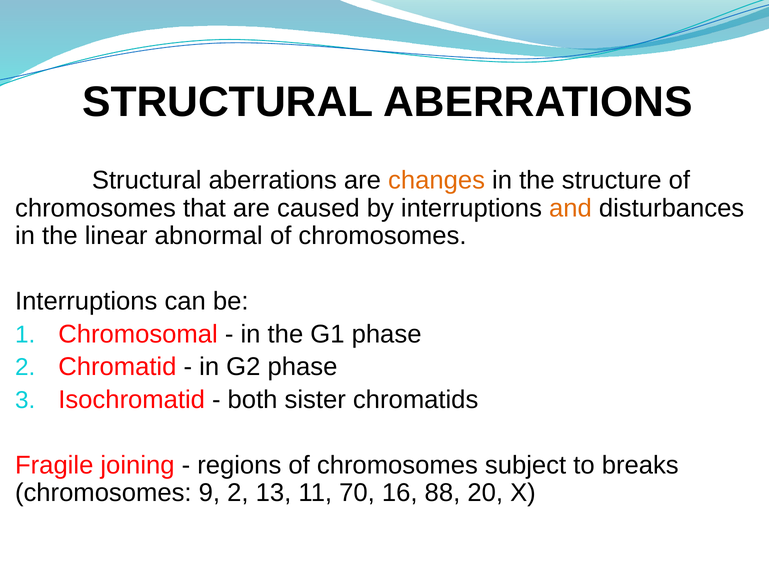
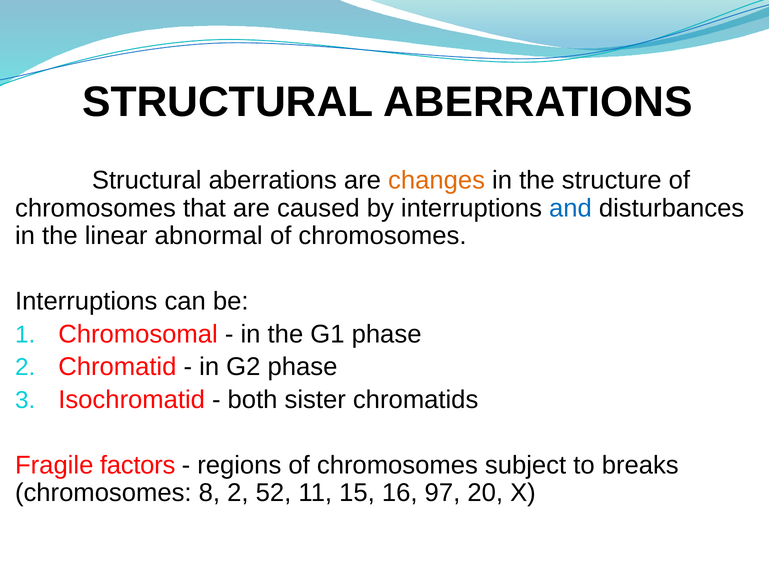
and colour: orange -> blue (570, 208)
joining: joining -> factors (138, 465)
9: 9 -> 8 (209, 493)
13: 13 -> 52 (273, 493)
70: 70 -> 15 (357, 493)
88: 88 -> 97 (442, 493)
